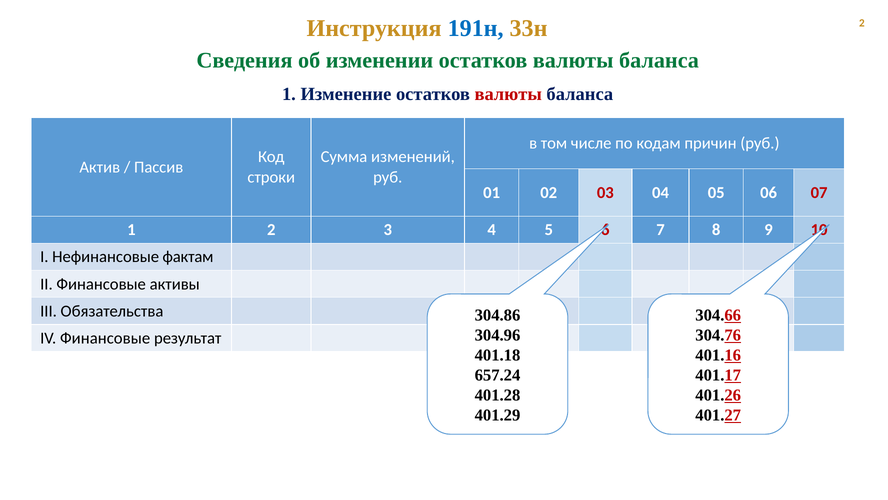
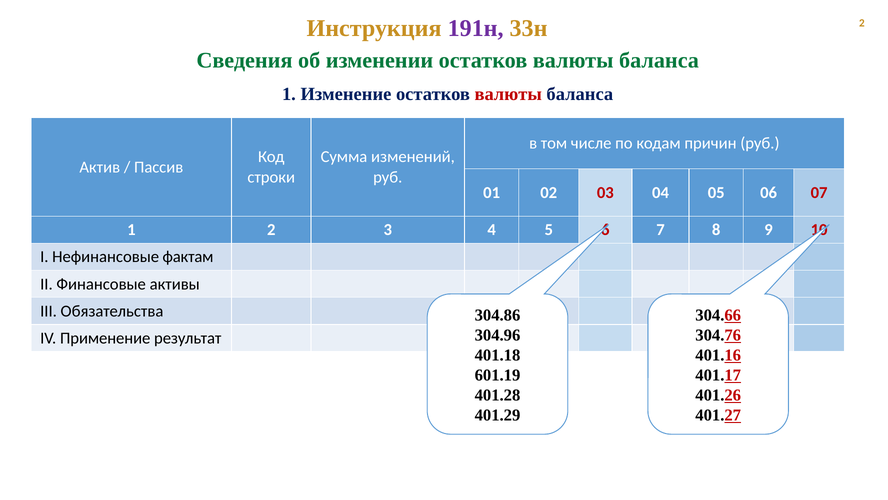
191н colour: blue -> purple (476, 28)
IV Финансовые: Финансовые -> Применение (105, 338)
657.24: 657.24 -> 601.19 (497, 375)
